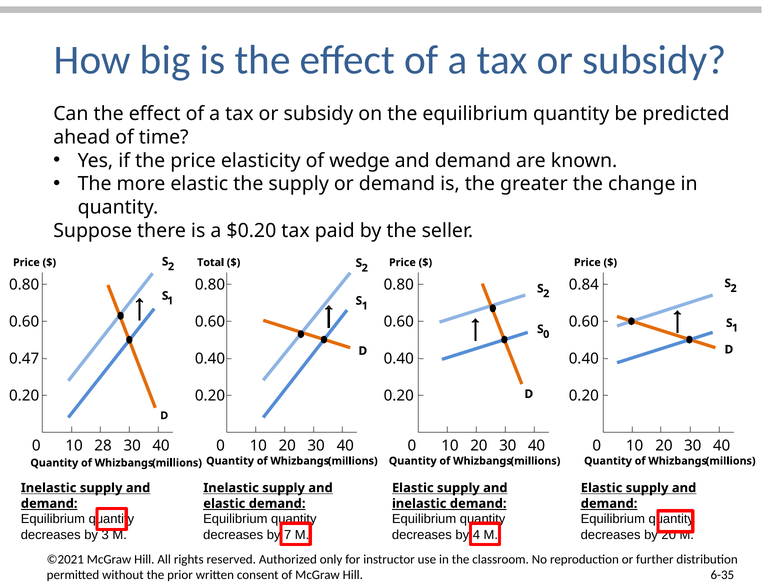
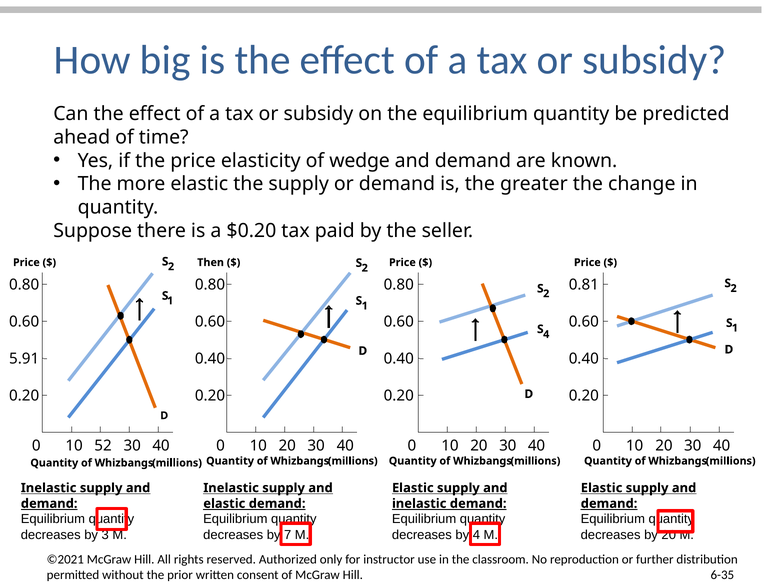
Total: Total -> Then (211, 262)
0.84: 0.84 -> 0.81 (584, 284)
S 0: 0 -> 4 (546, 334)
0.47: 0.47 -> 5.91 (24, 358)
28: 28 -> 52 (103, 445)
